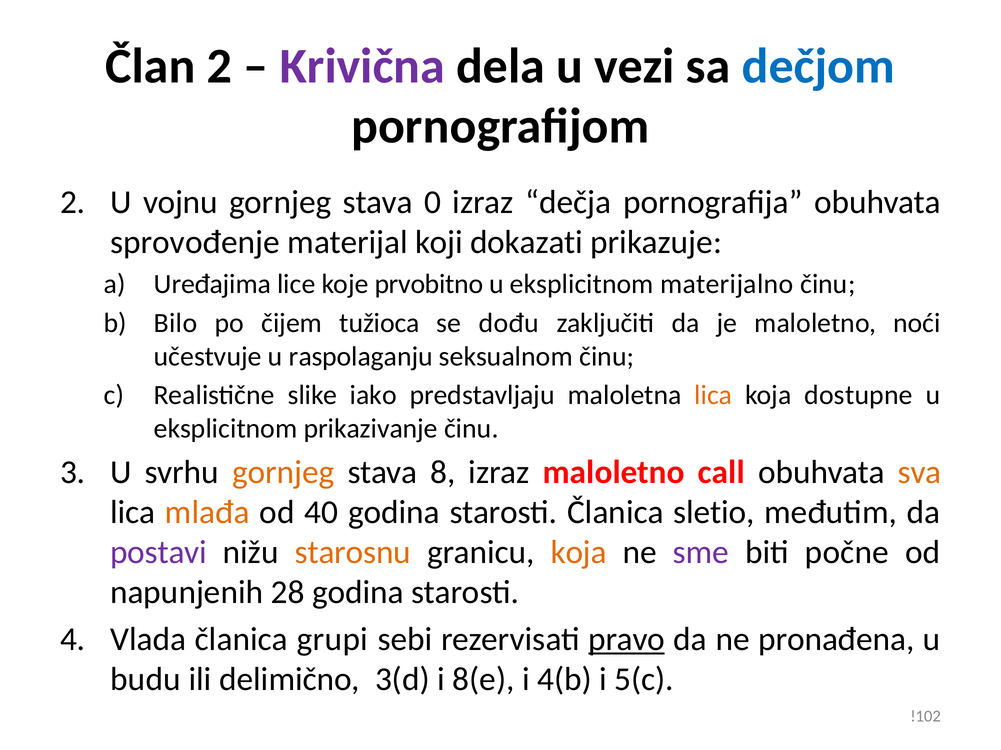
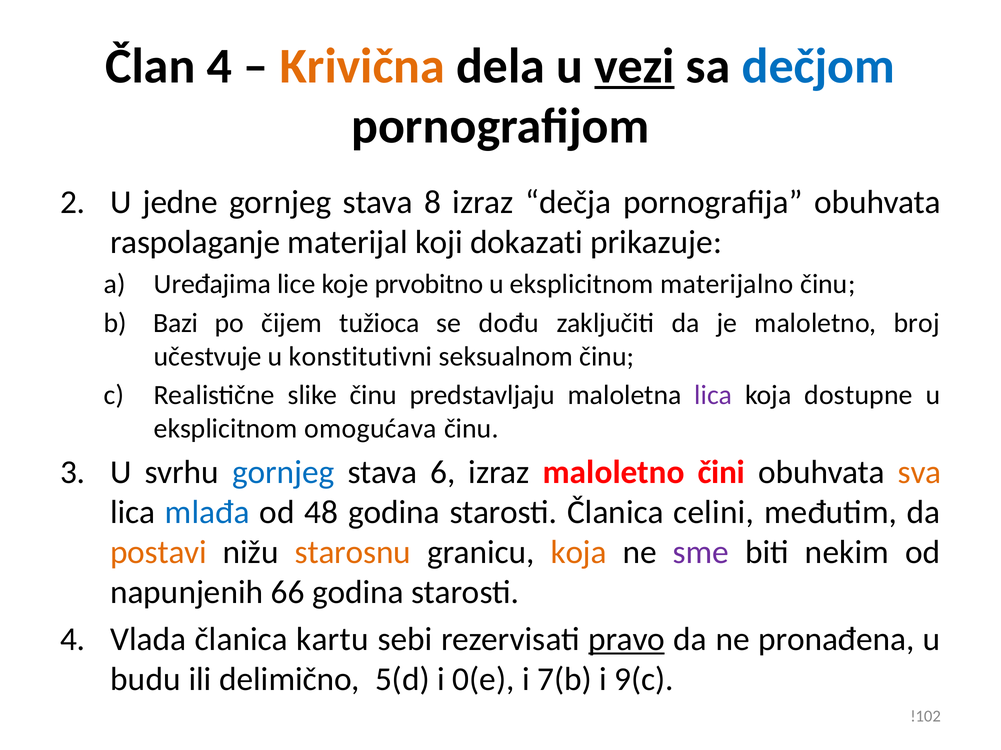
Član 2: 2 -> 4 (219, 66)
Krivična colour: purple -> orange (362, 66)
vezi underline: none -> present (635, 66)
vojnu: vojnu -> jedne (180, 203)
0: 0 -> 8 (433, 203)
sprovođenje: sprovođenje -> raspolaganje (195, 243)
Bilo: Bilo -> Bazi (176, 323)
noći: noći -> broj (917, 323)
raspolaganju: raspolaganju -> konstitutivni (361, 357)
slike iako: iako -> činu (373, 396)
lica colour: orange -> purple (713, 396)
prikazivanje: prikazivanje -> omogućava (371, 429)
gornjeg colour: orange -> blue (283, 473)
8: 8 -> 6 (443, 473)
call: call -> čini (721, 473)
mlađa colour: orange -> blue (207, 513)
40: 40 -> 48 (321, 513)
sletio: sletio -> celini (714, 513)
postavi colour: purple -> orange (158, 553)
počne: počne -> nekim (847, 553)
28: 28 -> 66 (288, 593)
grupi: grupi -> kartu (332, 640)
3(d: 3(d -> 5(d (402, 680)
8(e: 8(e -> 0(e (483, 680)
4(b: 4(b -> 7(b (565, 680)
5(c: 5(c -> 9(c (644, 680)
